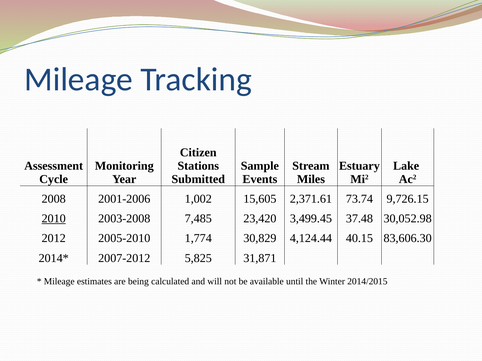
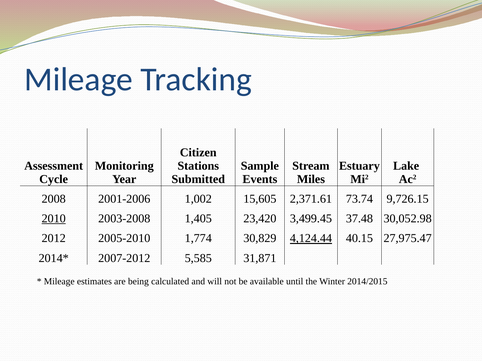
7,485: 7,485 -> 1,405 (198, 219)
4,124.44 underline: none -> present (311, 239)
83,606.30: 83,606.30 -> 27,975.47 (408, 239)
5,825: 5,825 -> 5,585 (198, 258)
